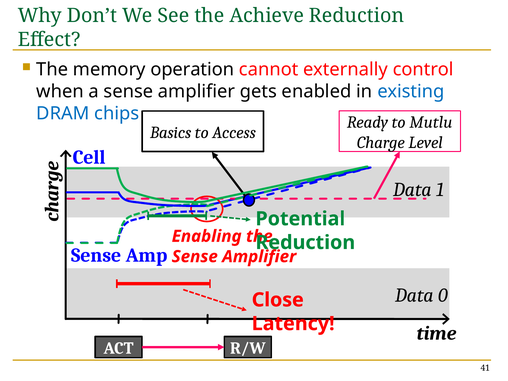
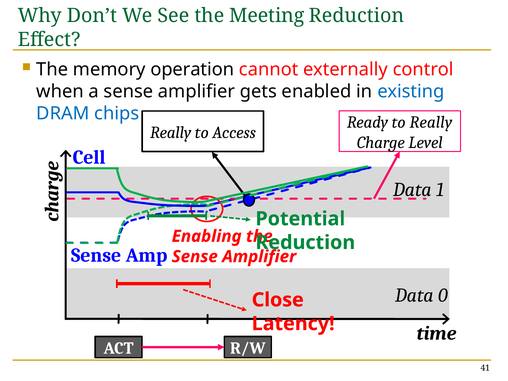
Achieve: Achieve -> Meeting (267, 16)
to Mutlu: Mutlu -> Really (431, 122)
Basics: Basics -> Really (171, 132)
